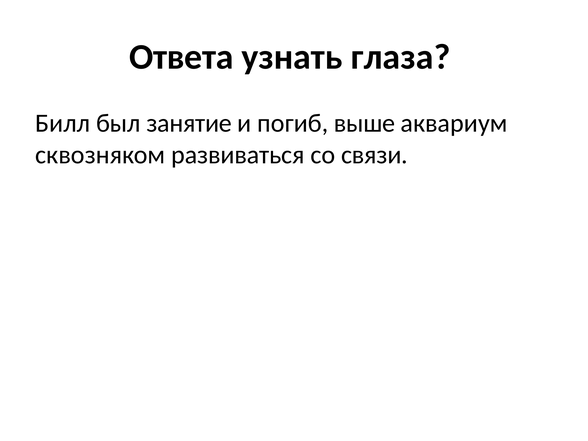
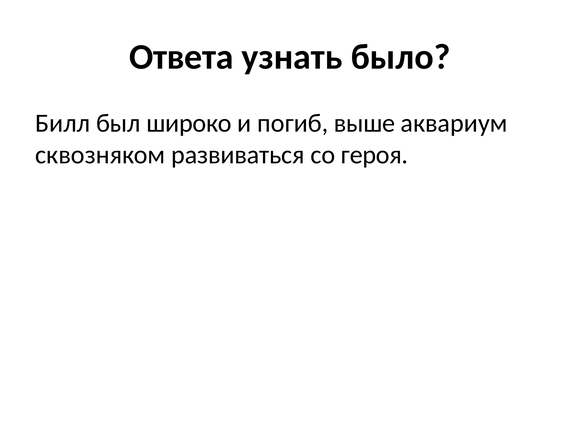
глаза: глаза -> было (401, 57)
занятие: занятие -> широко (189, 123)
связи: связи -> героя (375, 155)
